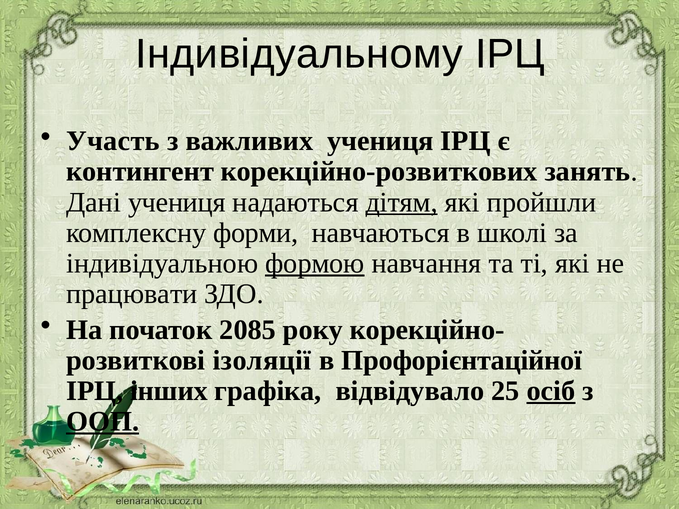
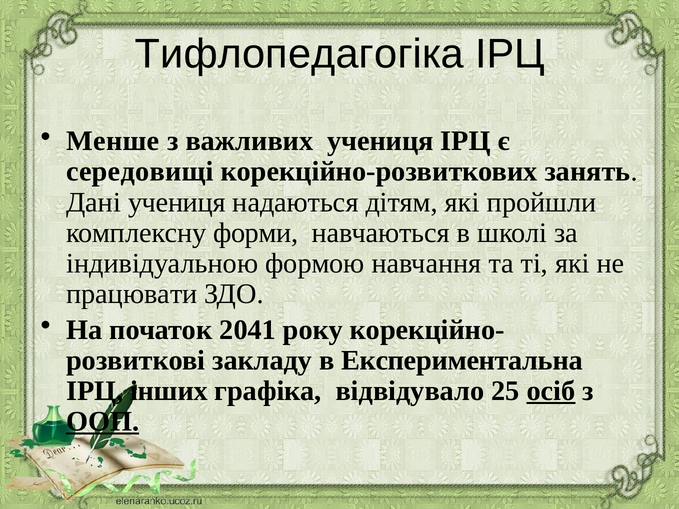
Індивідуальному: Індивідуальному -> Тифлопедагогіка (299, 54)
Участь: Участь -> Менше (113, 141)
контингент: контингент -> середовищі (140, 172)
дітям underline: present -> none (402, 202)
формою underline: present -> none (315, 263)
2085: 2085 -> 2041 (248, 330)
ізоляції: ізоляції -> закладу (262, 360)
Профорієнтаційної: Профорієнтаційної -> Експериментальна (462, 360)
